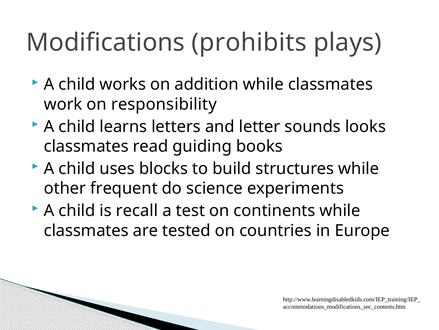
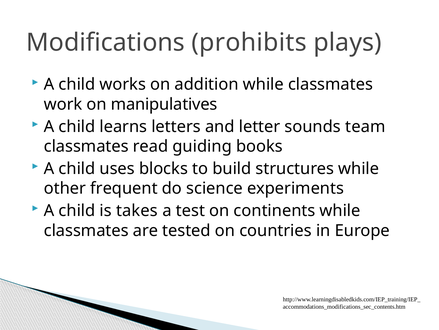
responsibility: responsibility -> manipulatives (164, 104)
looks: looks -> team (365, 126)
recall: recall -> takes (137, 210)
